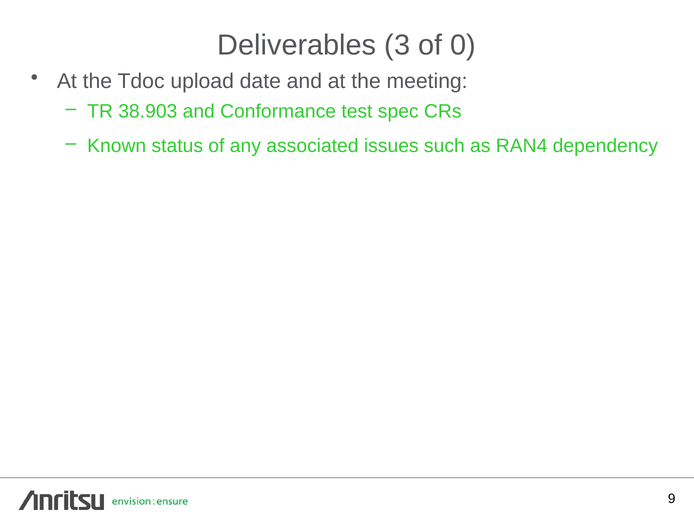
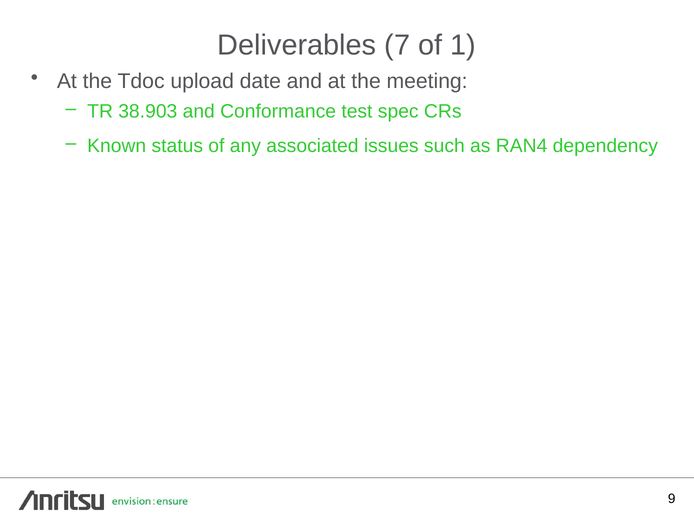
3: 3 -> 7 (397, 45)
0: 0 -> 1 (463, 45)
